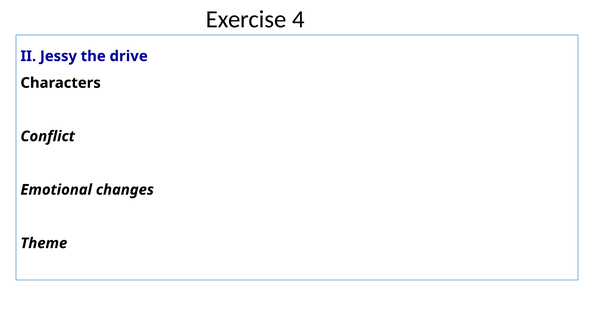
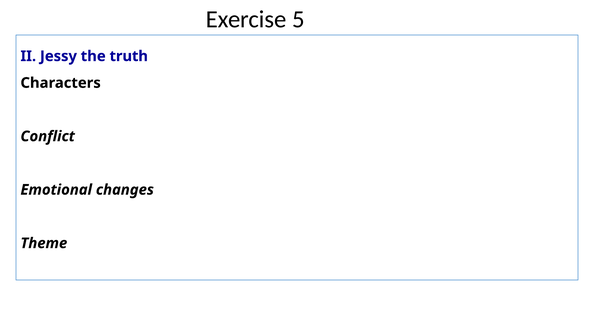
4: 4 -> 5 (298, 19)
drive: drive -> truth (129, 56)
